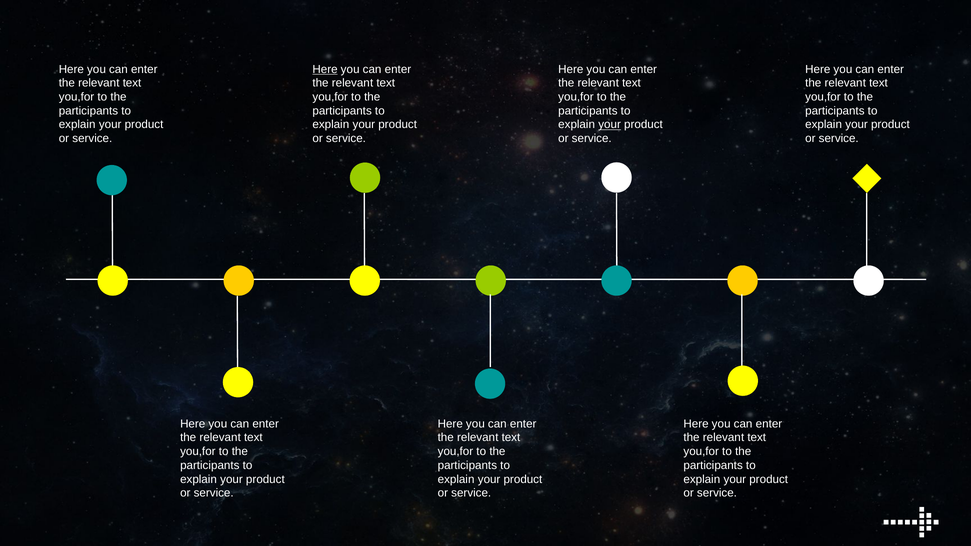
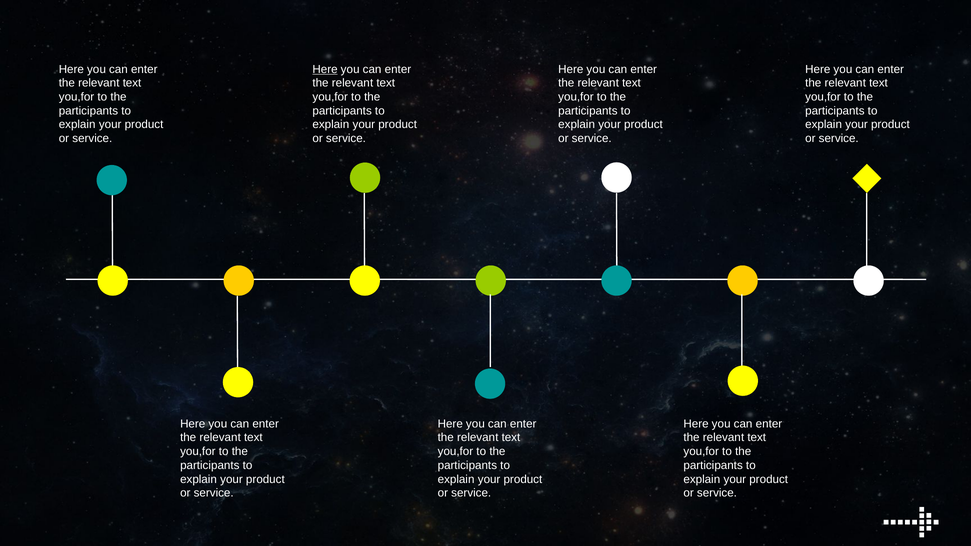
your underline: present -> none (610, 125)
